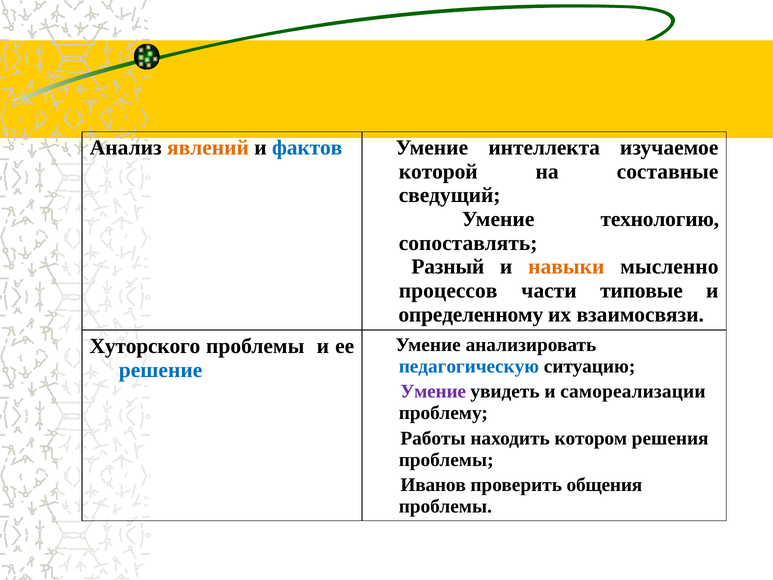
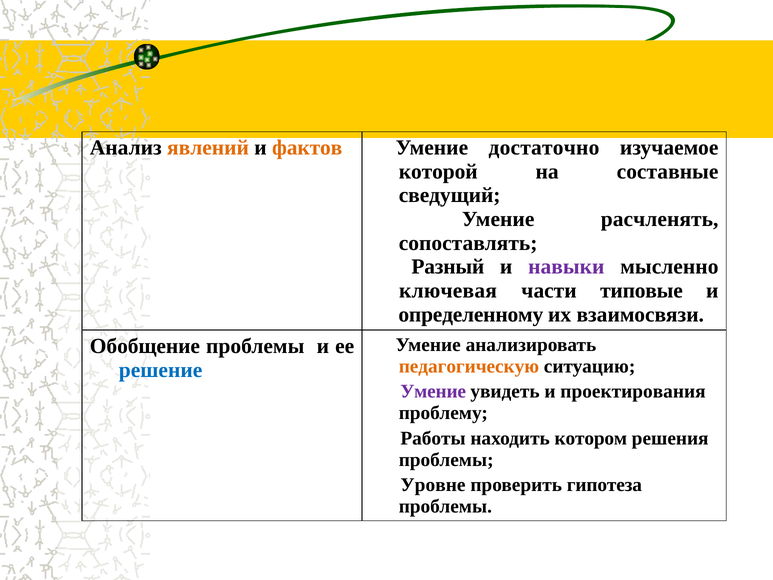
фактов colour: blue -> orange (307, 148)
интеллекта: интеллекта -> достаточно (544, 148)
технологию: технологию -> расчленять (660, 219)
навыки colour: orange -> purple (566, 267)
процессов: процессов -> ключевая (448, 291)
Хуторского: Хуторского -> Обобщение (145, 346)
педагогическую colour: blue -> orange (469, 366)
самореализации: самореализации -> проектирования (633, 391)
Иванов: Иванов -> Уровне (433, 485)
общения: общения -> гипотеза (604, 485)
